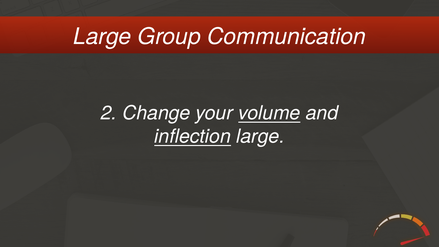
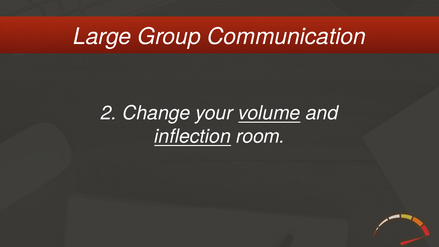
large: large -> room (261, 136)
